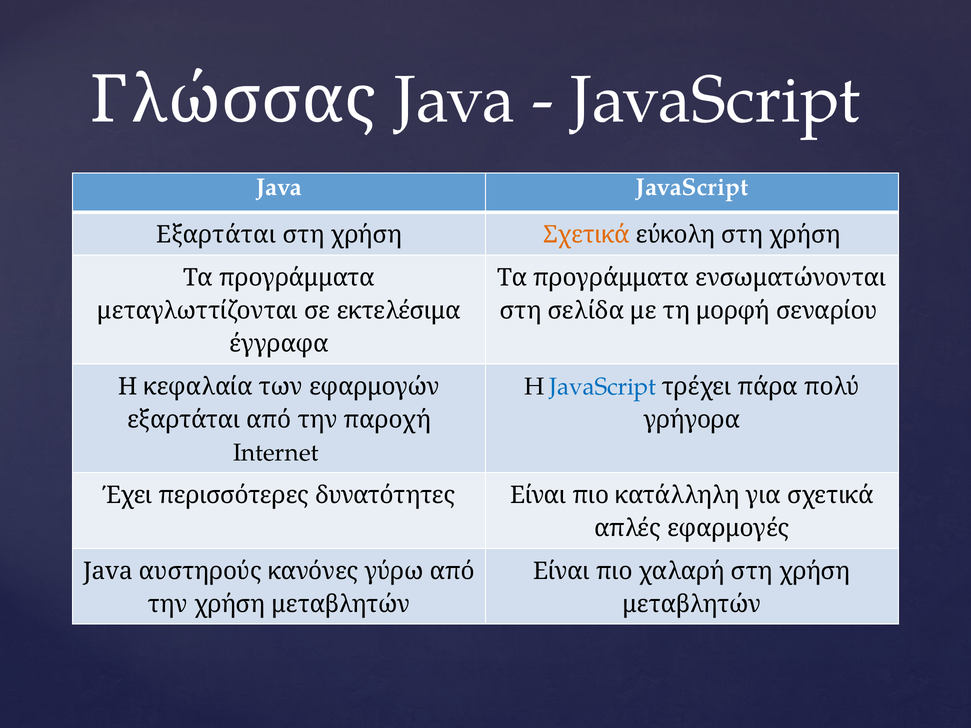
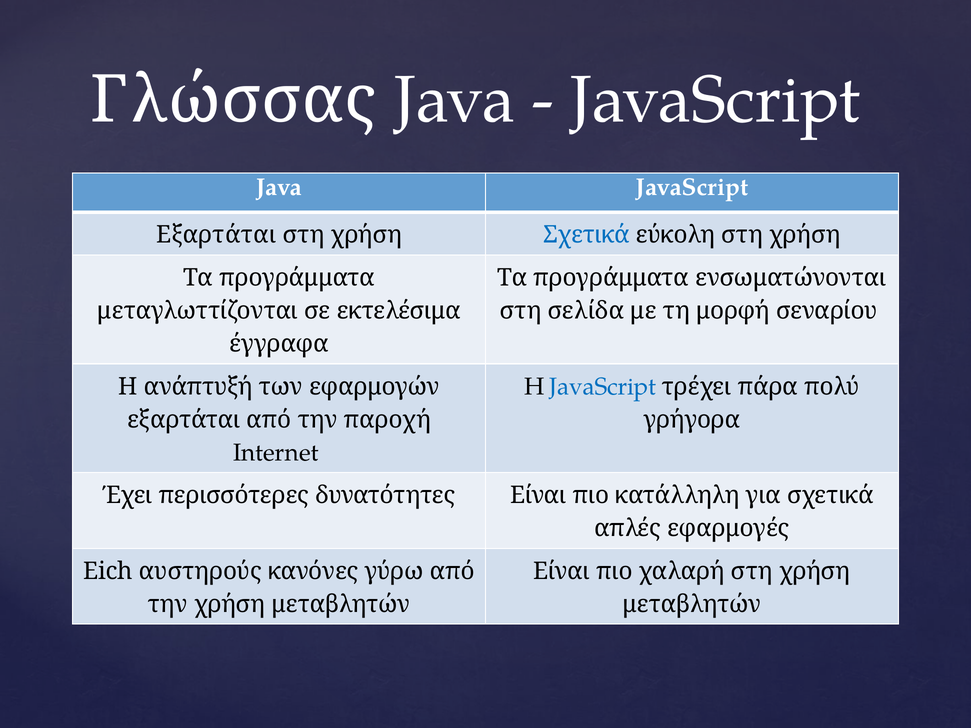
Σχετικά colour: orange -> blue (586, 235)
κεφαλαία: κεφαλαία -> ανάπτυξή (198, 387)
Java: Java -> Eich (108, 571)
